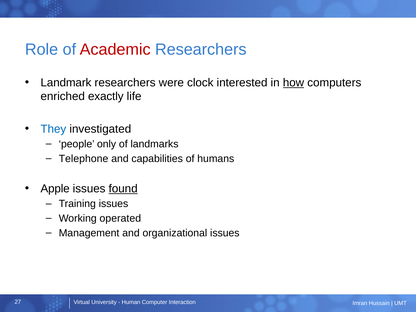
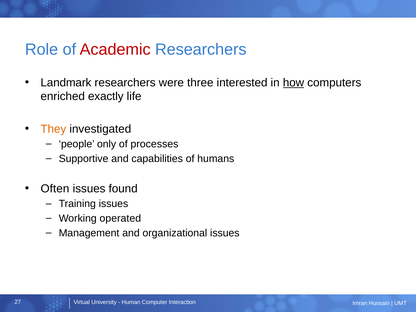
clock: clock -> three (200, 83)
They colour: blue -> orange (53, 129)
landmarks: landmarks -> processes (154, 144)
Telephone: Telephone -> Supportive (84, 159)
Apple: Apple -> Often (55, 189)
found underline: present -> none (123, 189)
